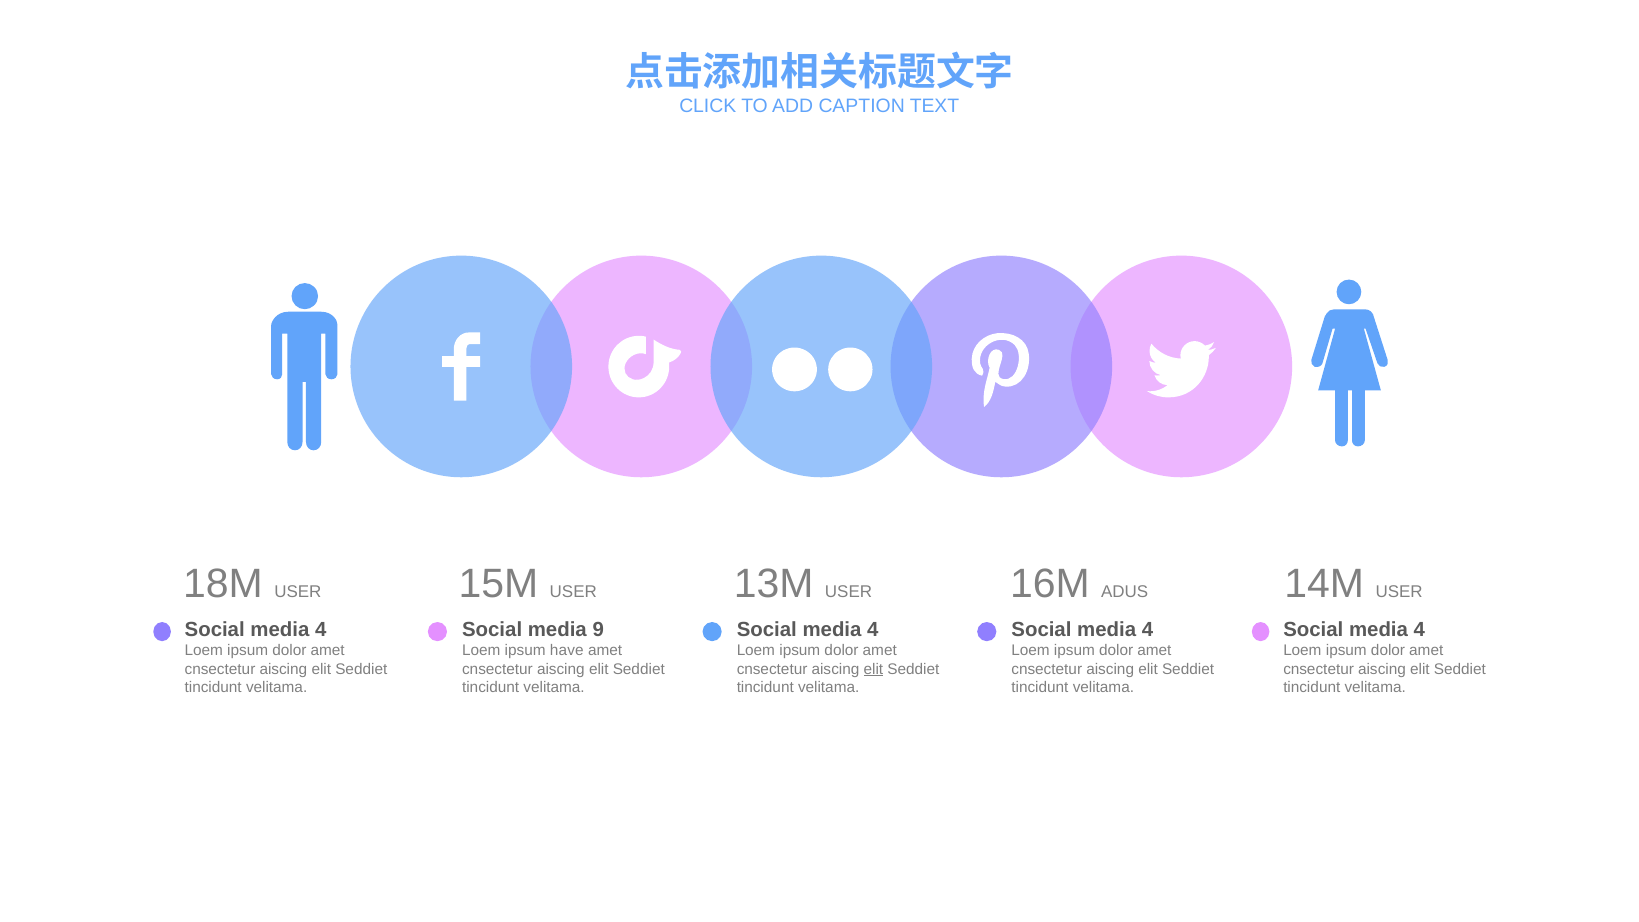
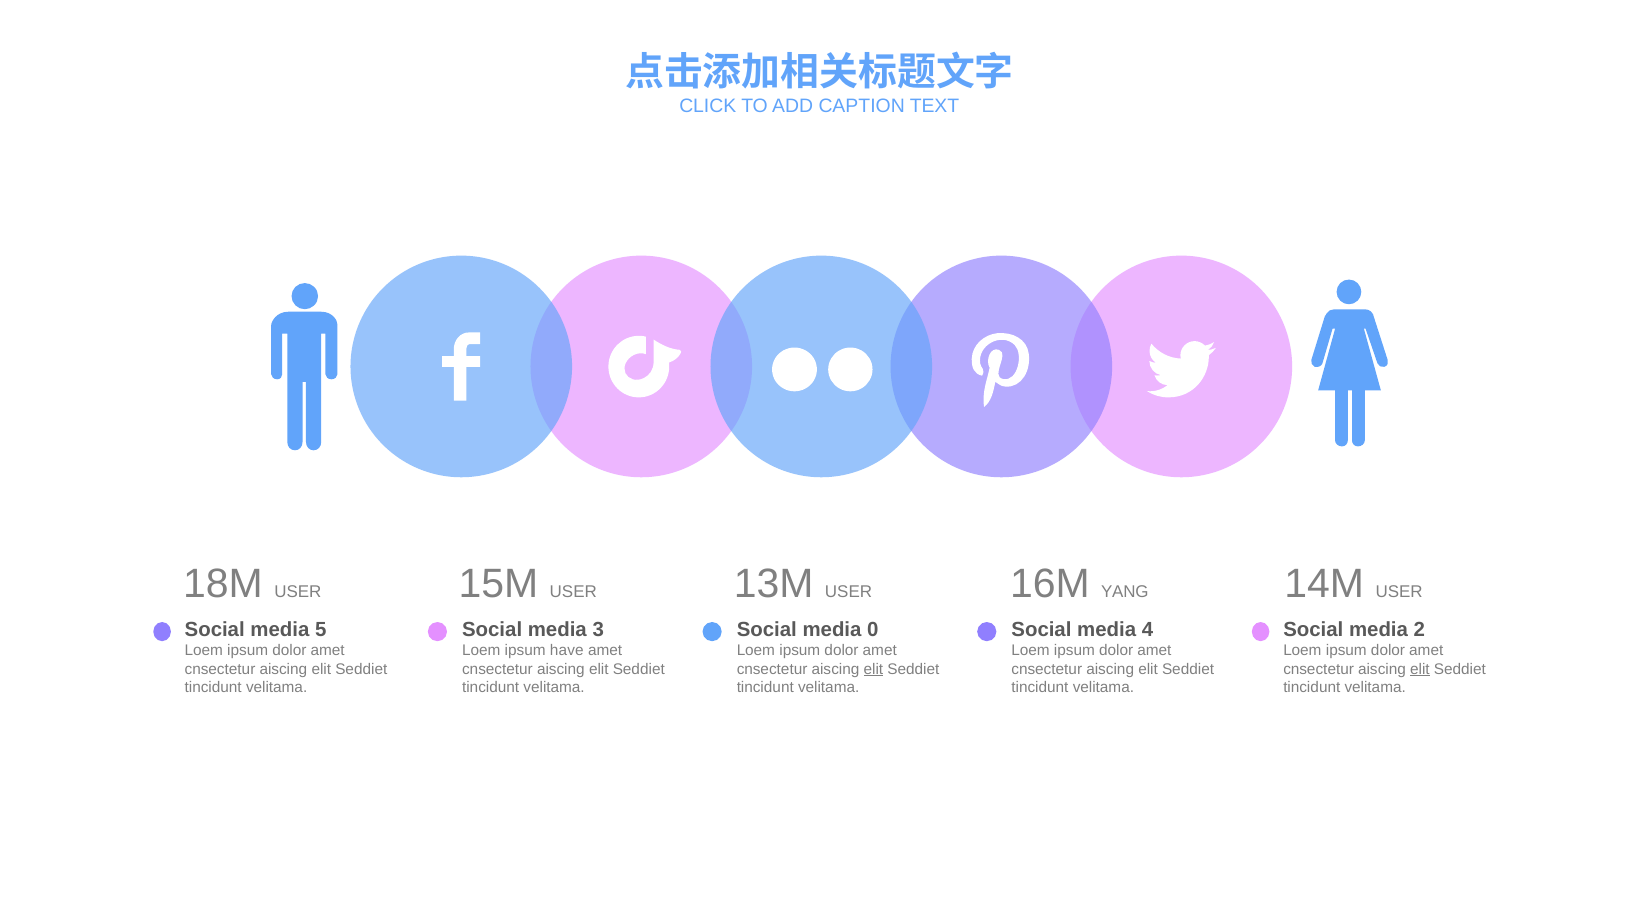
ADUS: ADUS -> YANG (1125, 592)
4: 4 -> 5 (321, 629)
9: 9 -> 3 (598, 629)
4: 4 -> 0 (873, 629)
4: 4 -> 2 (1419, 629)
elit underline: none -> present (1420, 669)
